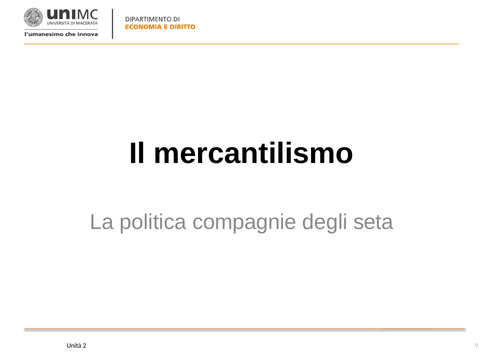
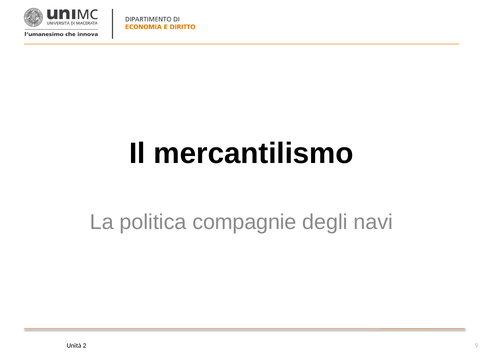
seta: seta -> navi (373, 222)
